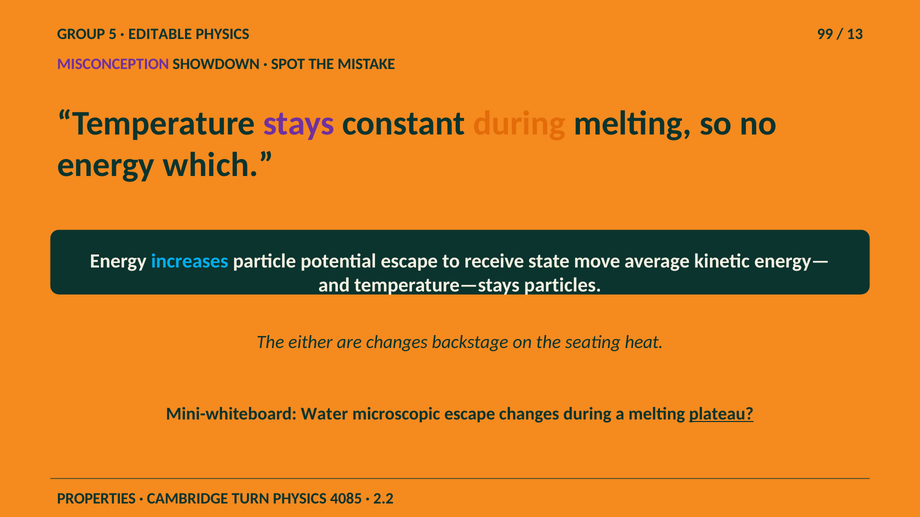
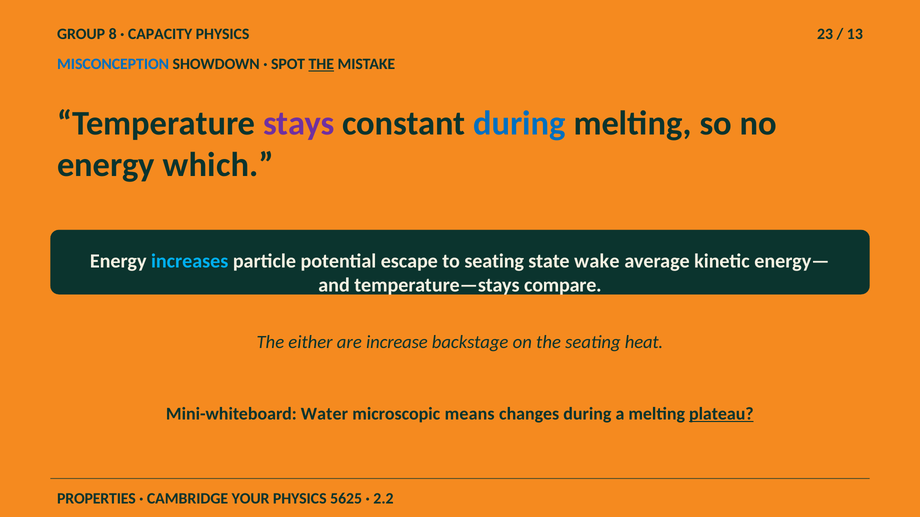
5: 5 -> 8 (113, 34)
EDITABLE: EDITABLE -> CAPACITY (160, 34)
99: 99 -> 23 (825, 34)
MISCONCEPTION colour: purple -> blue (113, 64)
THE underline: none -> present (321, 64)
during colour: orange -> blue (519, 124)
to receive: receive -> seating (494, 261)
move: move -> wake (597, 261)
particles: particles -> compare (563, 285)
are changes: changes -> increase (397, 342)
microscopic escape: escape -> means (470, 414)
TURN: TURN -> YOUR (251, 499)
4085: 4085 -> 5625 (346, 499)
